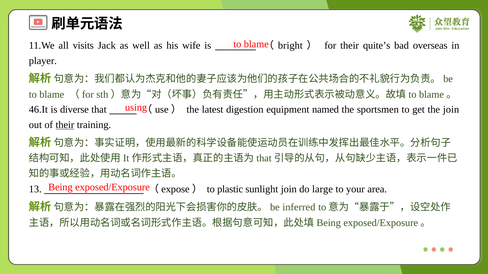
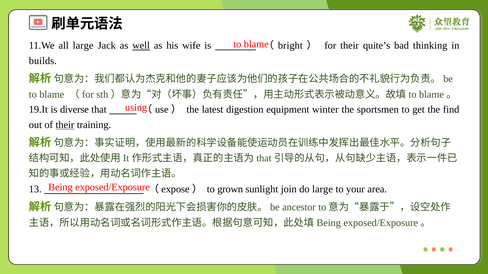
all visits: visits -> large (83, 46)
well underline: none -> present (141, 46)
overseas: overseas -> thinking (430, 46)
player: player -> builds (43, 61)
46.It: 46.It -> 19.It (38, 110)
named: named -> winter (325, 110)
the join: join -> find (451, 110)
plastic: plastic -> grown (230, 189)
inferred: inferred -> ancestor (299, 208)
